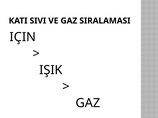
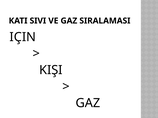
IŞIK: IŞIK -> KIŞI (51, 70)
